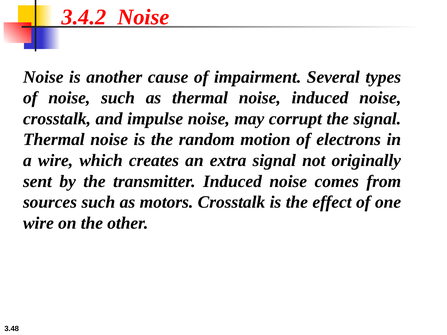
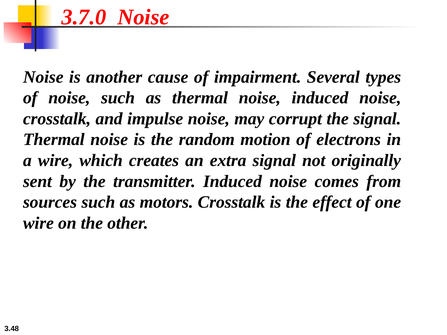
3.4.2: 3.4.2 -> 3.7.0 (84, 17)
